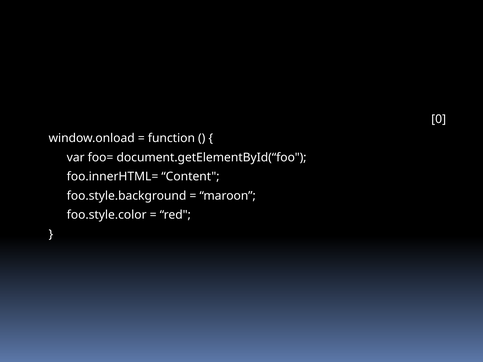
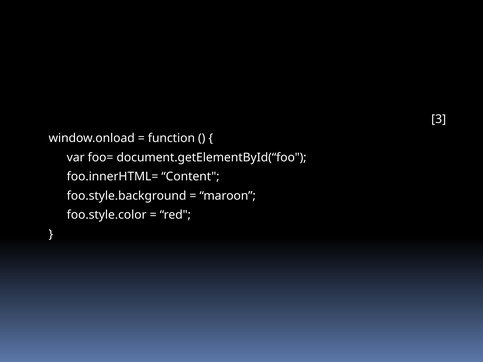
0: 0 -> 3 (439, 119)
